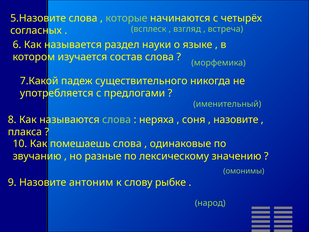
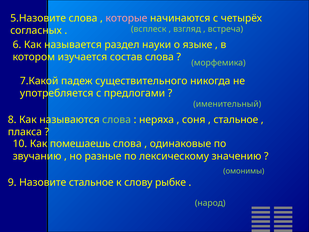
которые colour: light green -> pink (126, 18)
назовите: назовите -> стальное (236, 119)
Назовите антоним: антоним -> стальное (91, 182)
